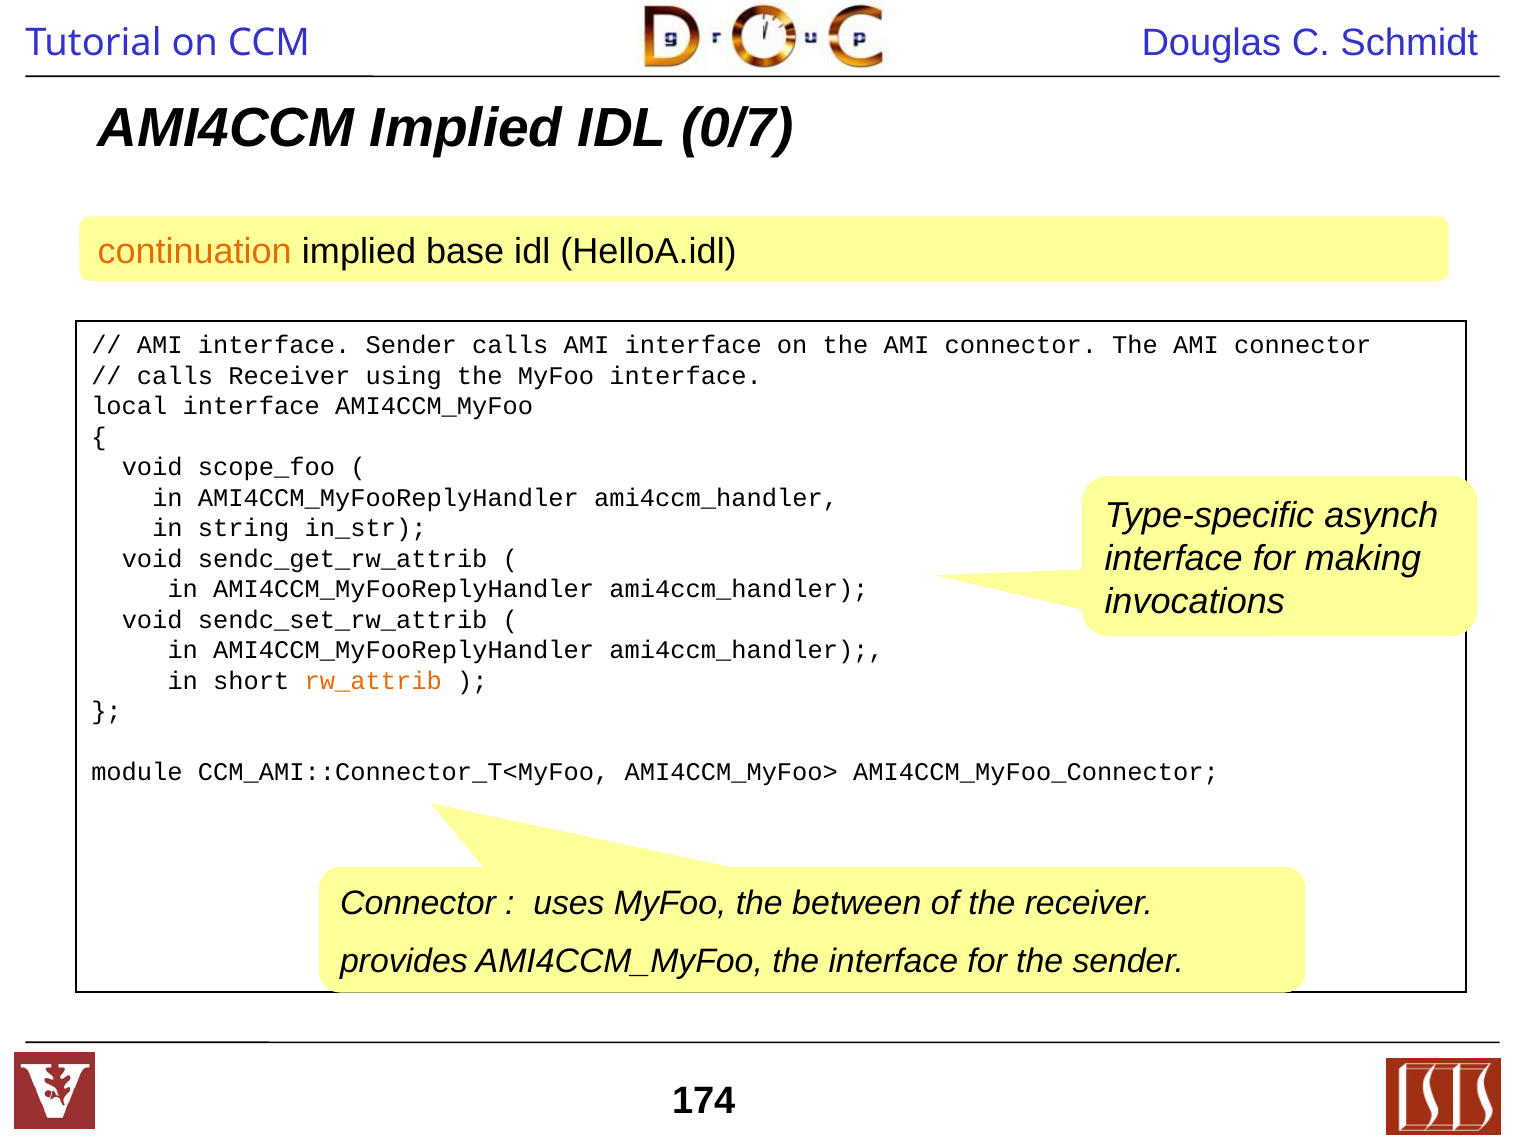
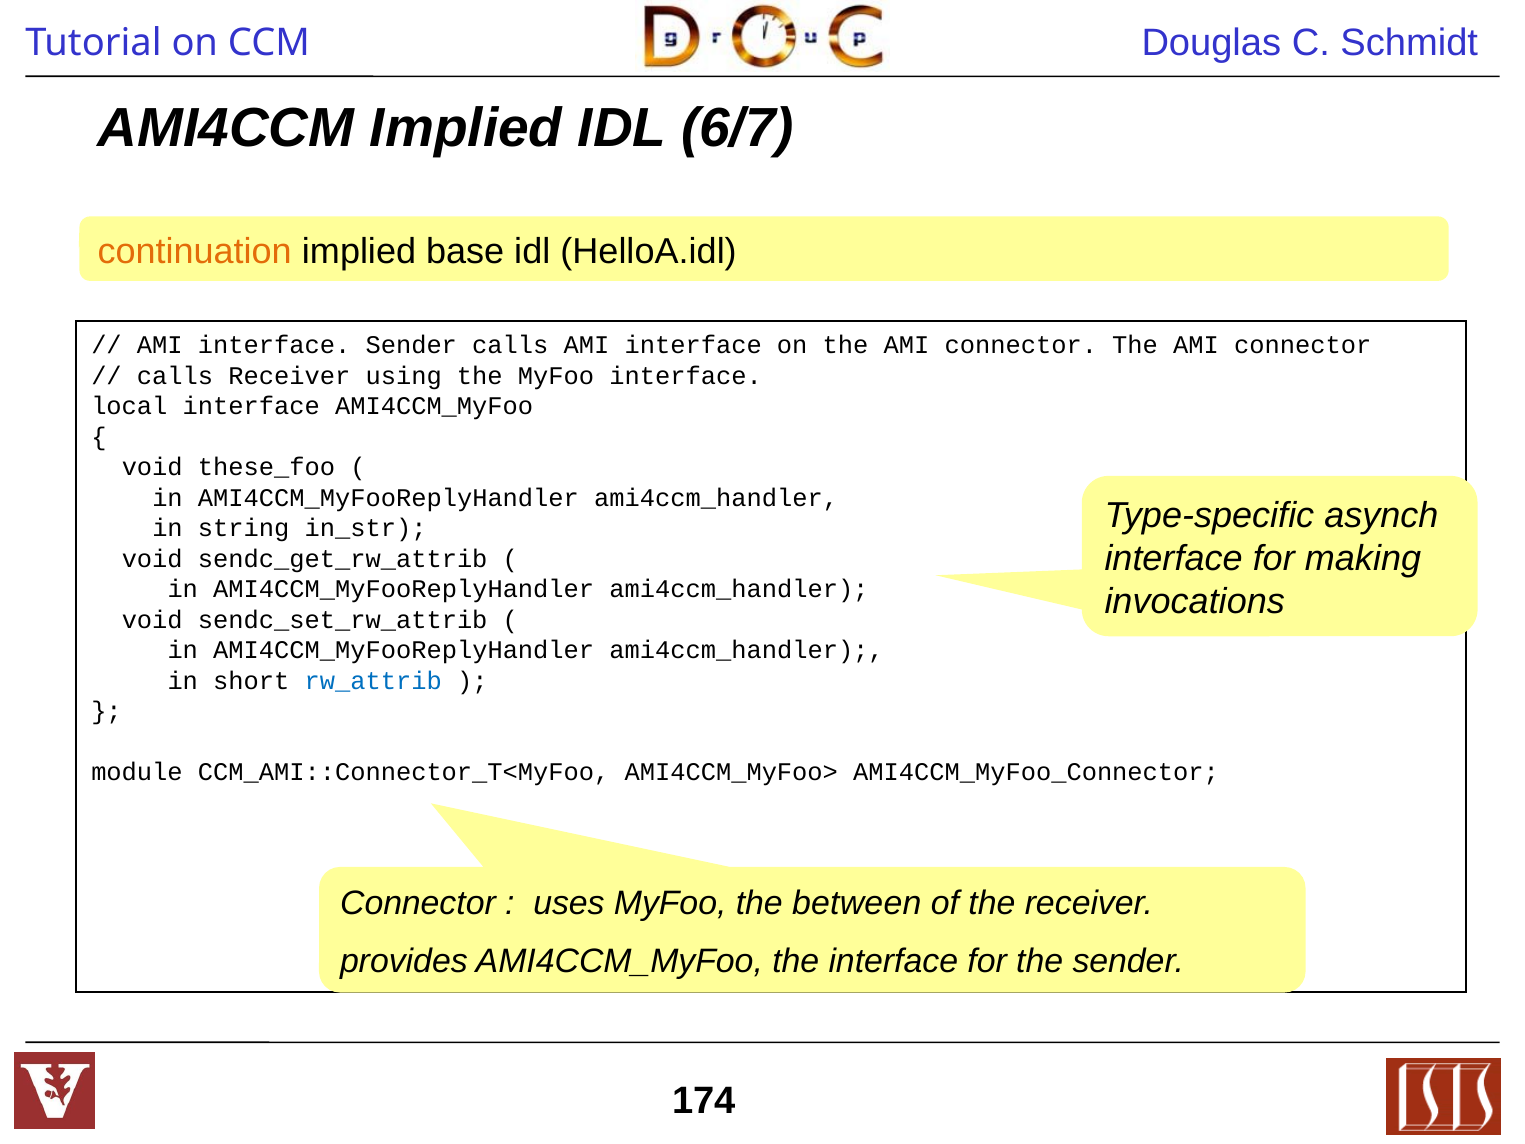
0/7: 0/7 -> 6/7 (738, 129)
scope_foo: scope_foo -> these_foo (267, 467)
rw_attrib colour: orange -> blue (373, 681)
